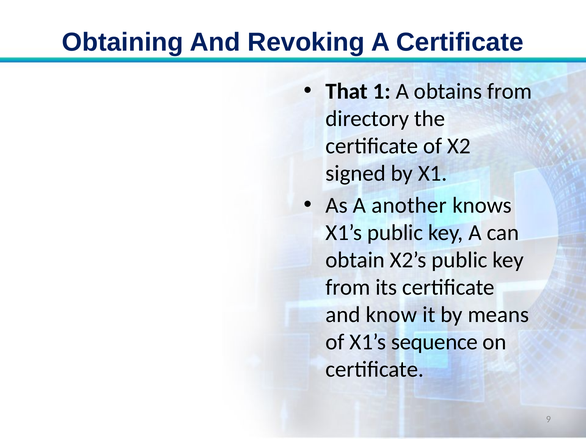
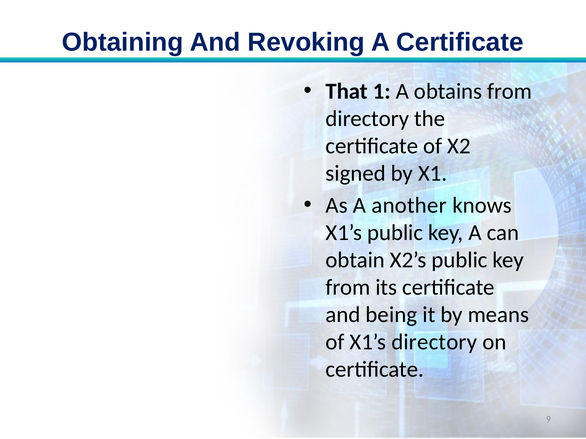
know: know -> being (391, 315)
X1’s sequence: sequence -> directory (434, 342)
